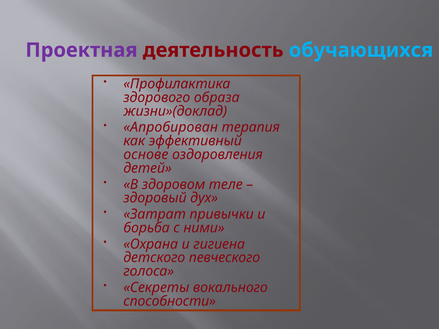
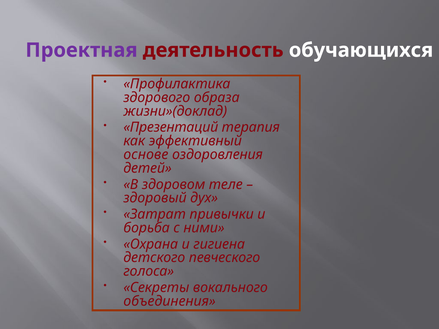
обучающихся colour: light blue -> white (361, 50)
Апробирован: Апробирован -> Презентаций (171, 127)
способности: способности -> объединения (169, 301)
